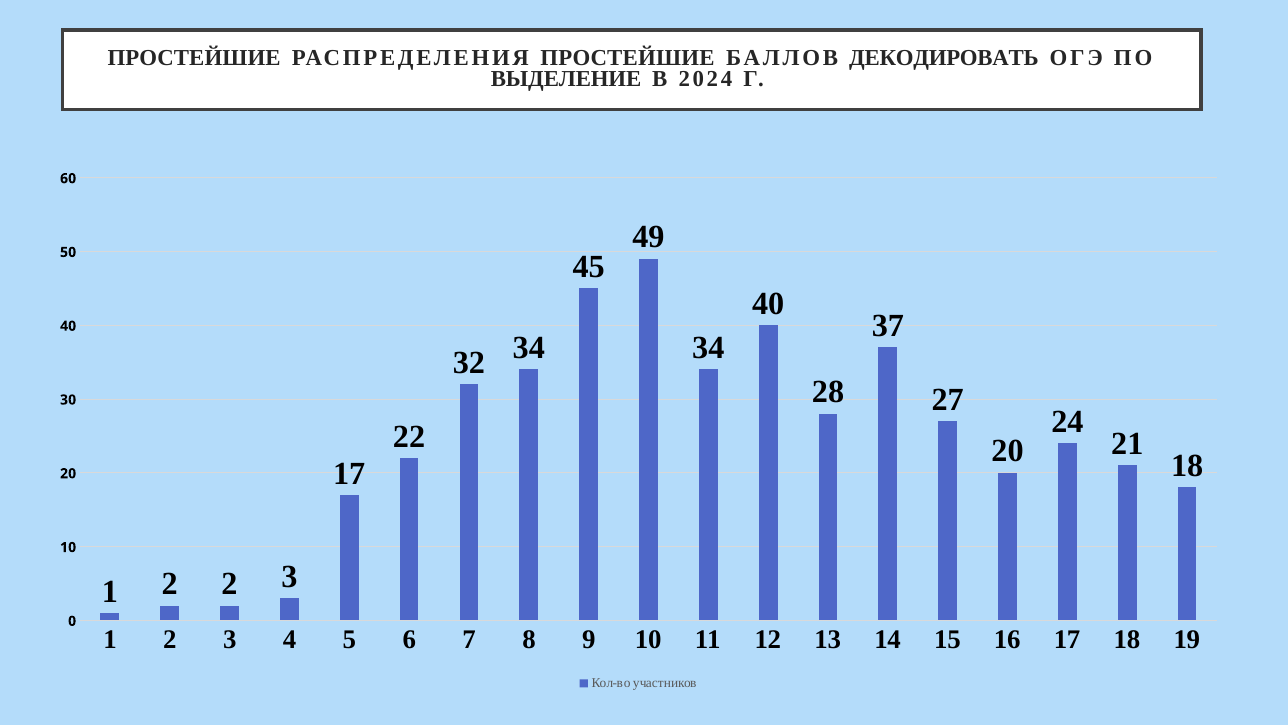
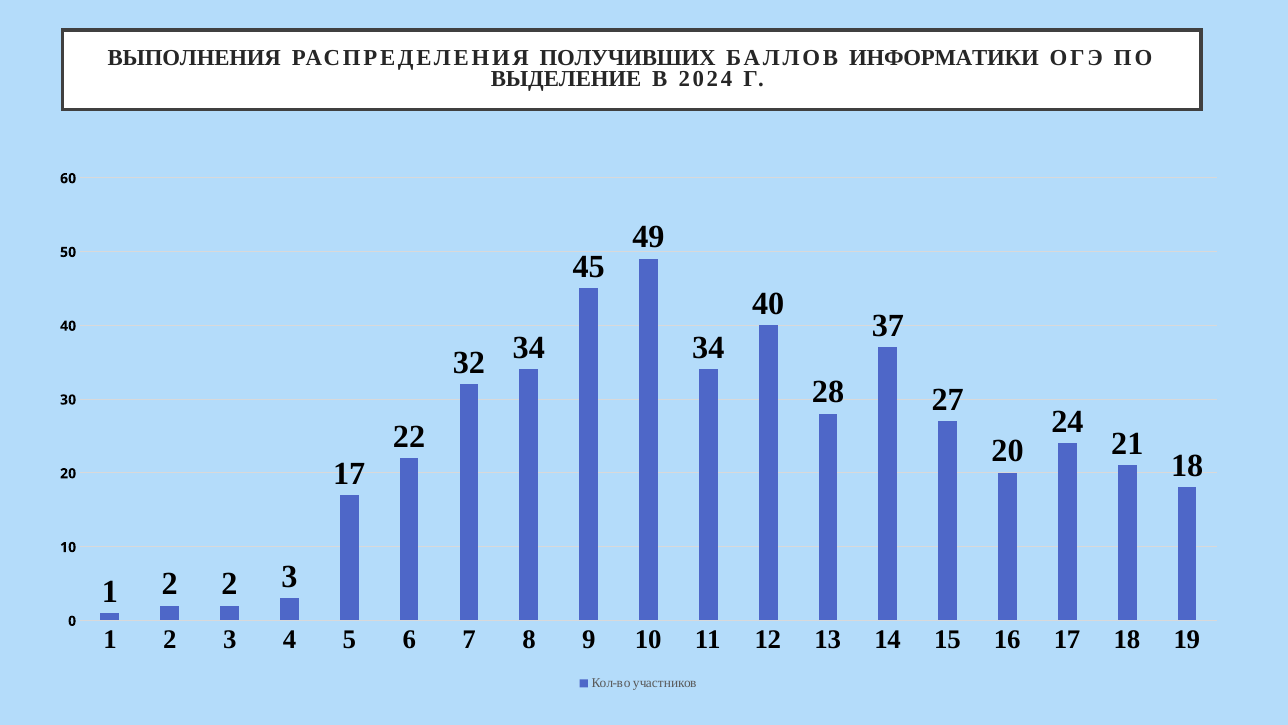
ПРОСТЕЙШИЕ: ПРОСТЕЙШИЕ -> ВЫПОЛНЕНИЯ (194, 58)
РАСПРЕДЕЛЕНИЯ ПРОСТЕЙШИЕ: ПРОСТЕЙШИЕ -> ПОЛУЧИВШИХ (628, 58)
ДЕКОДИРОВАТЬ: ДЕКОДИРОВАТЬ -> ИНФОРМАТИКИ (944, 58)
